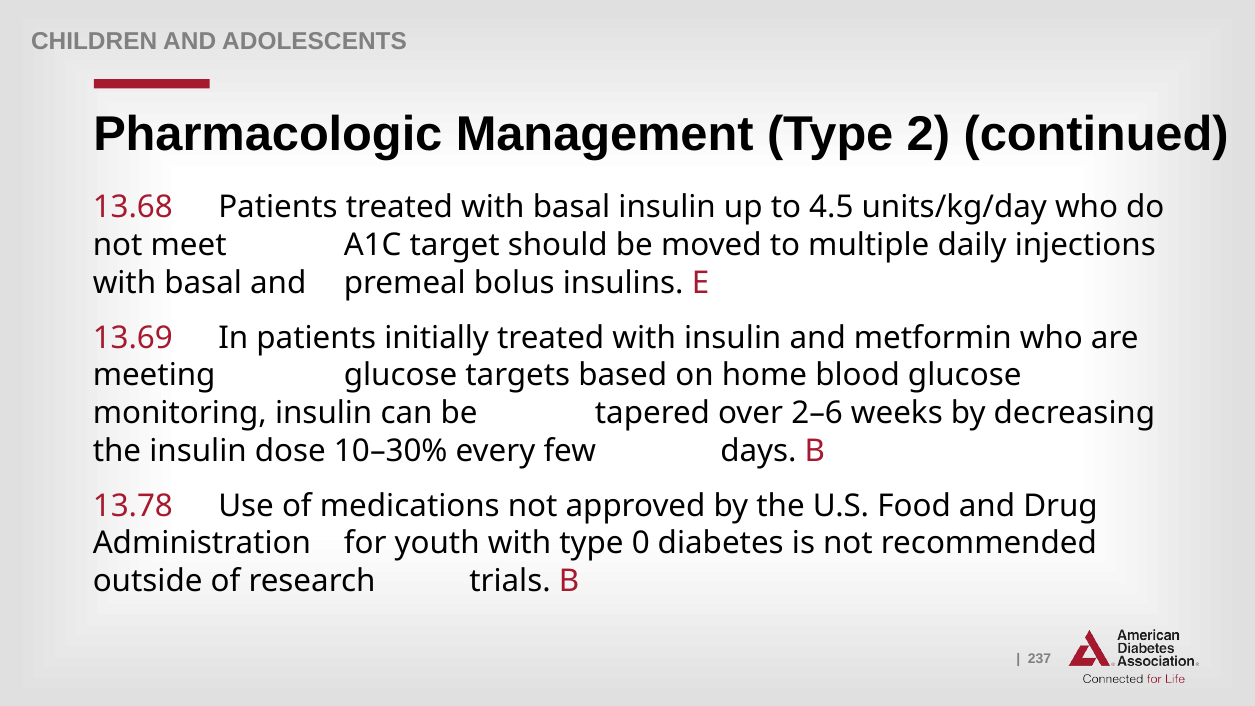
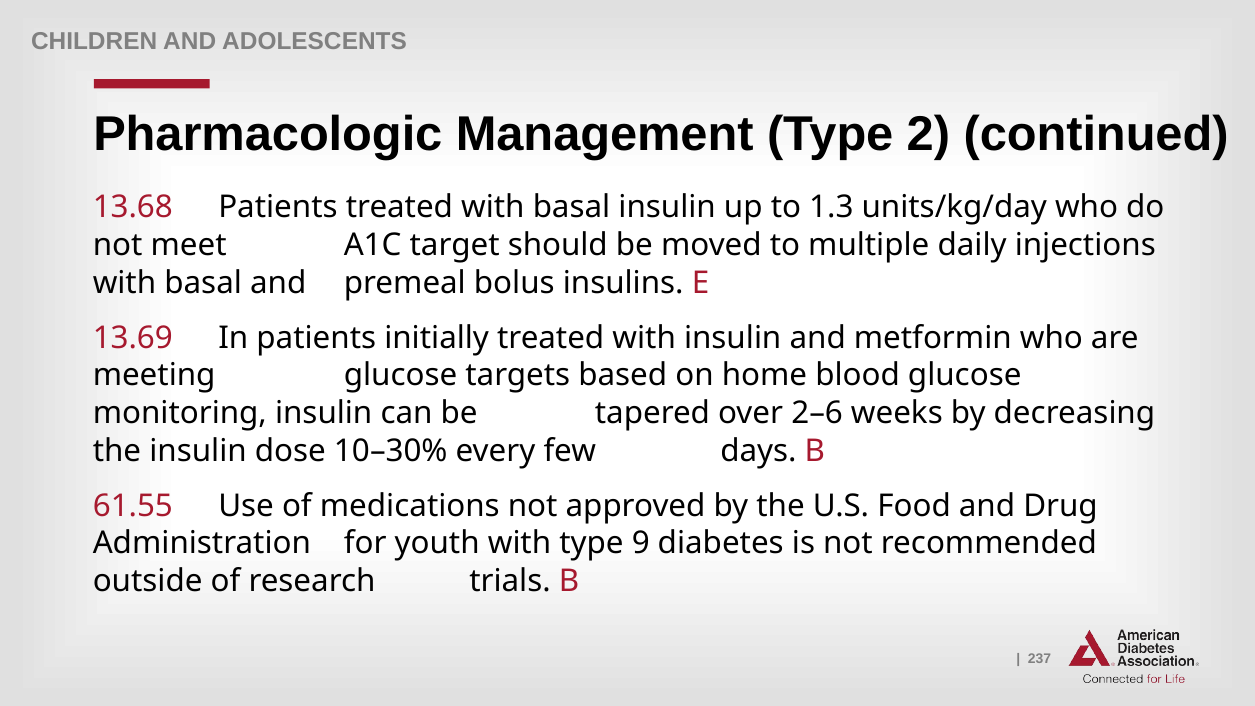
4.5: 4.5 -> 1.3 (831, 207)
13.78: 13.78 -> 61.55 (133, 506)
0: 0 -> 9 (641, 543)
